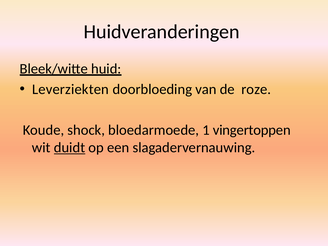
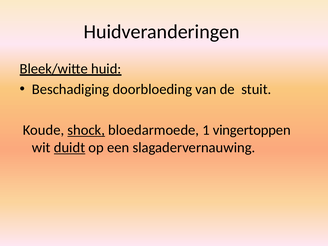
Leverziekten: Leverziekten -> Beschadiging (71, 89)
roze: roze -> stuit (256, 89)
shock underline: none -> present (86, 130)
